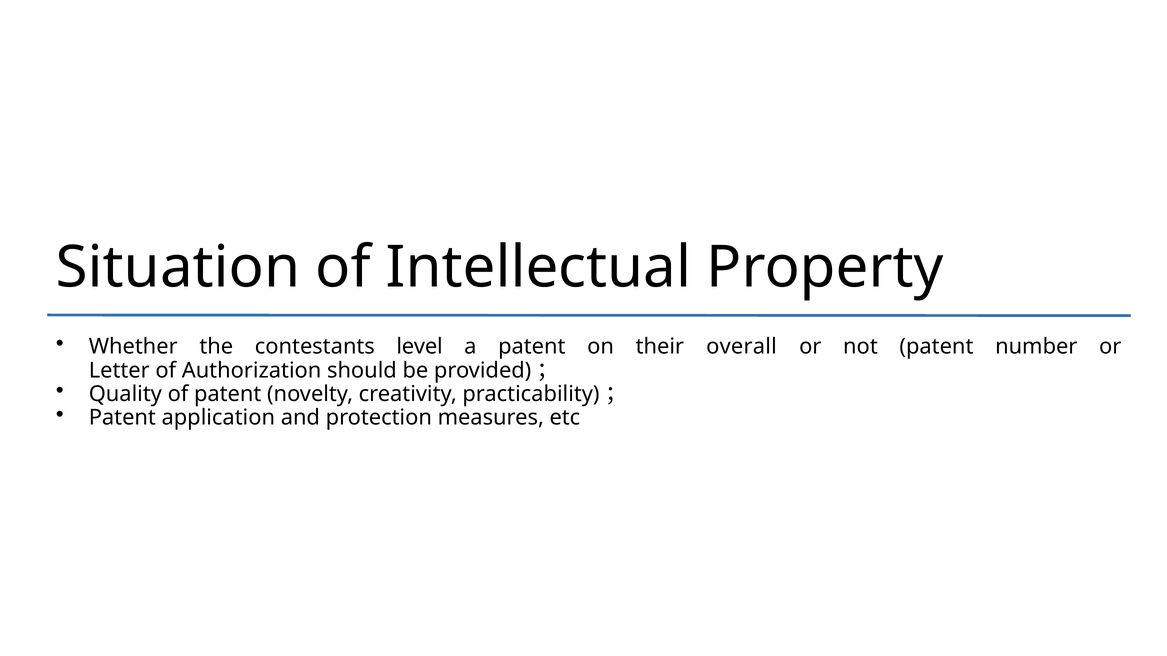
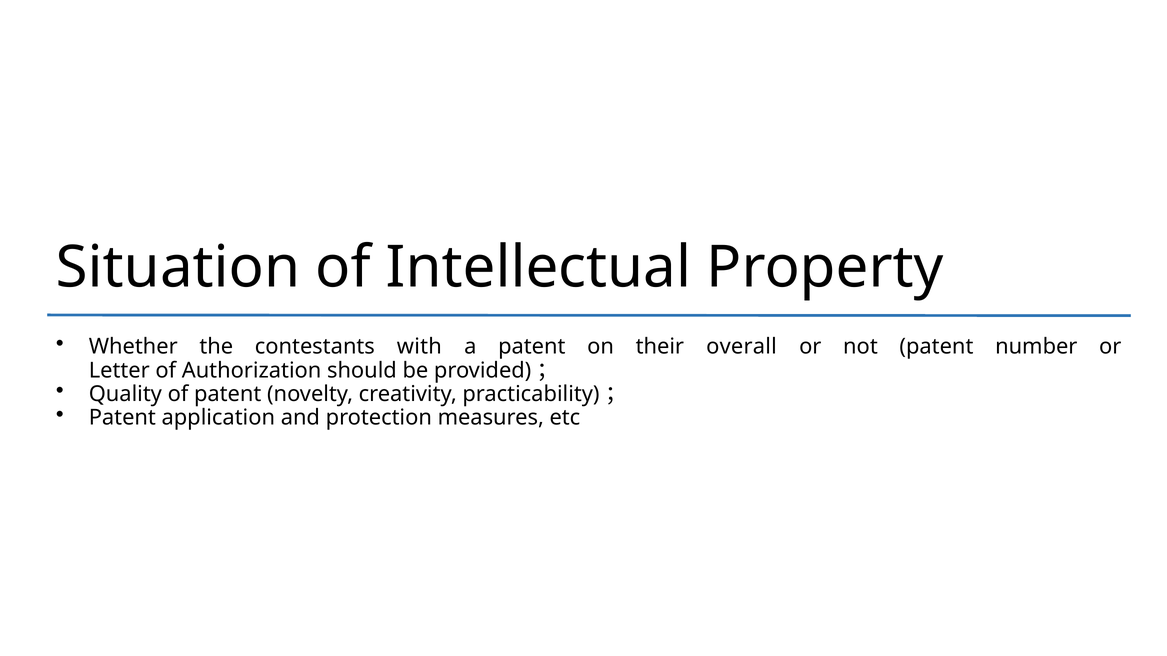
level: level -> with (419, 347)
